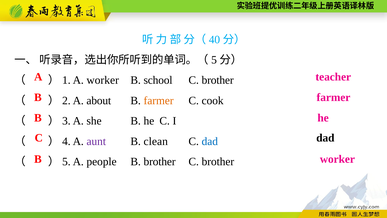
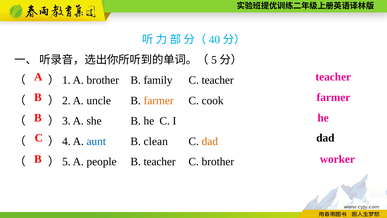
A worker: worker -> brother (103, 80)
school: school -> family (158, 80)
brother: brother -> teacher (218, 80)
about: about -> uncle (99, 100)
aunt colour: purple -> blue (96, 141)
dad colour: blue -> orange (210, 141)
B brother: brother -> teacher (160, 161)
